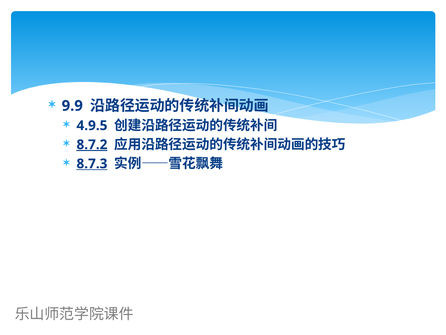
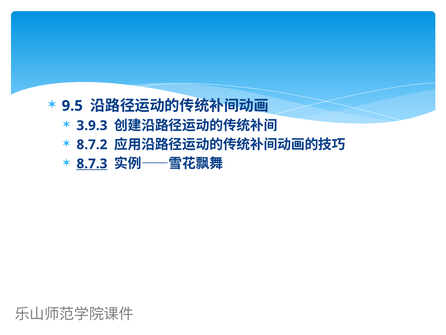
9.9: 9.9 -> 9.5 (72, 106)
4.9.5: 4.9.5 -> 3.9.3 (92, 125)
8.7.2 underline: present -> none (92, 144)
